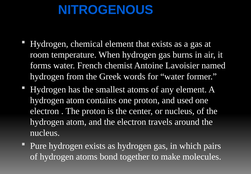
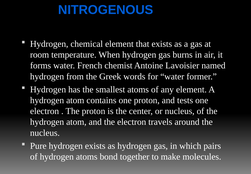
used: used -> tests (185, 100)
